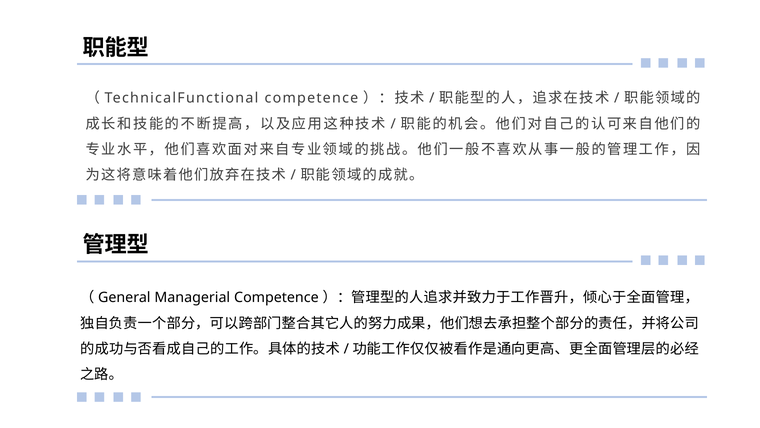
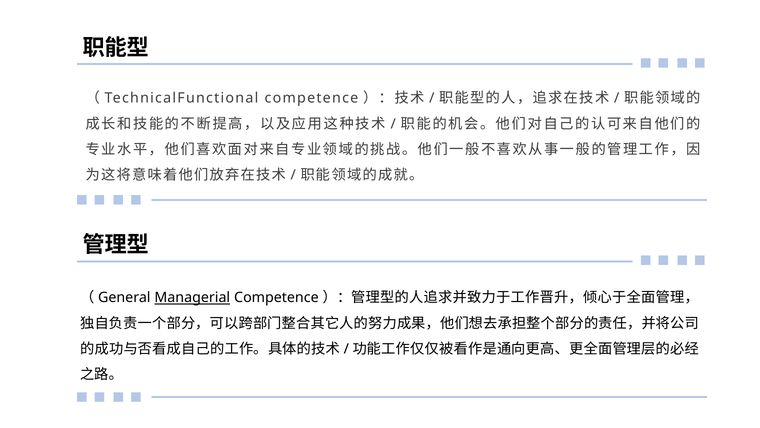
Managerial underline: none -> present (192, 297)
